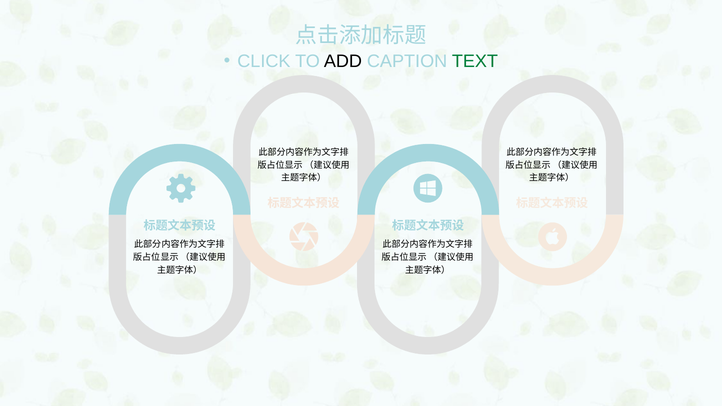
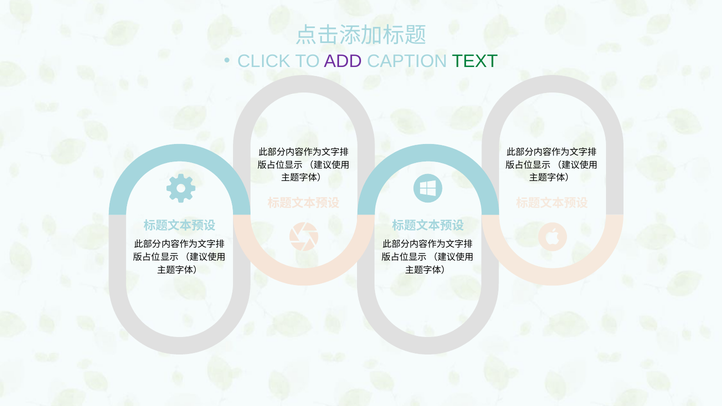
ADD colour: black -> purple (343, 61)
